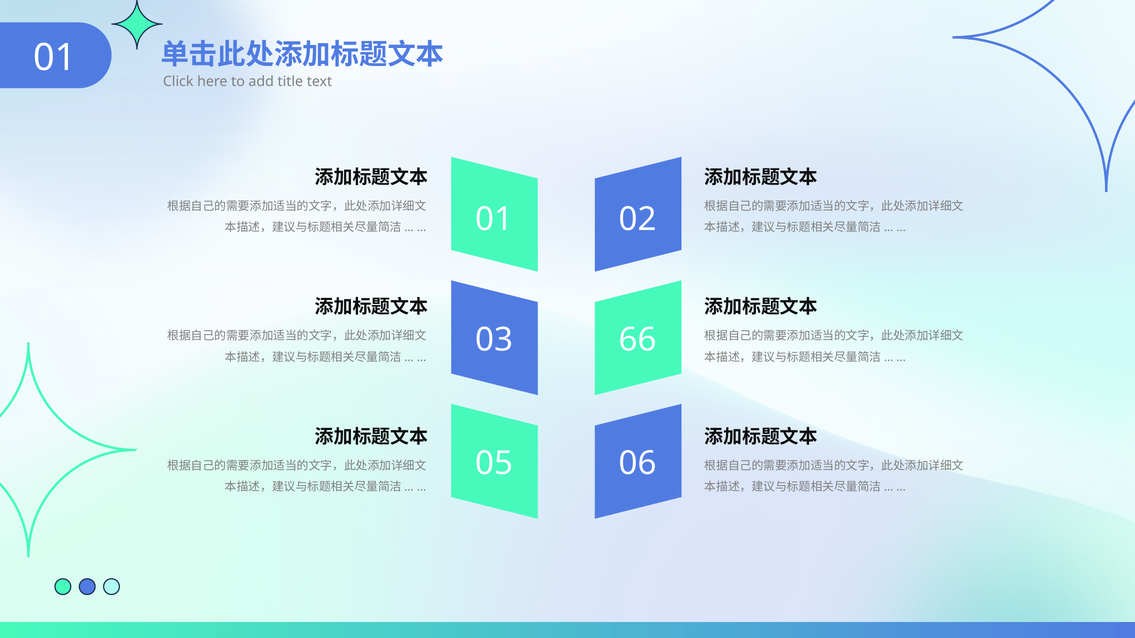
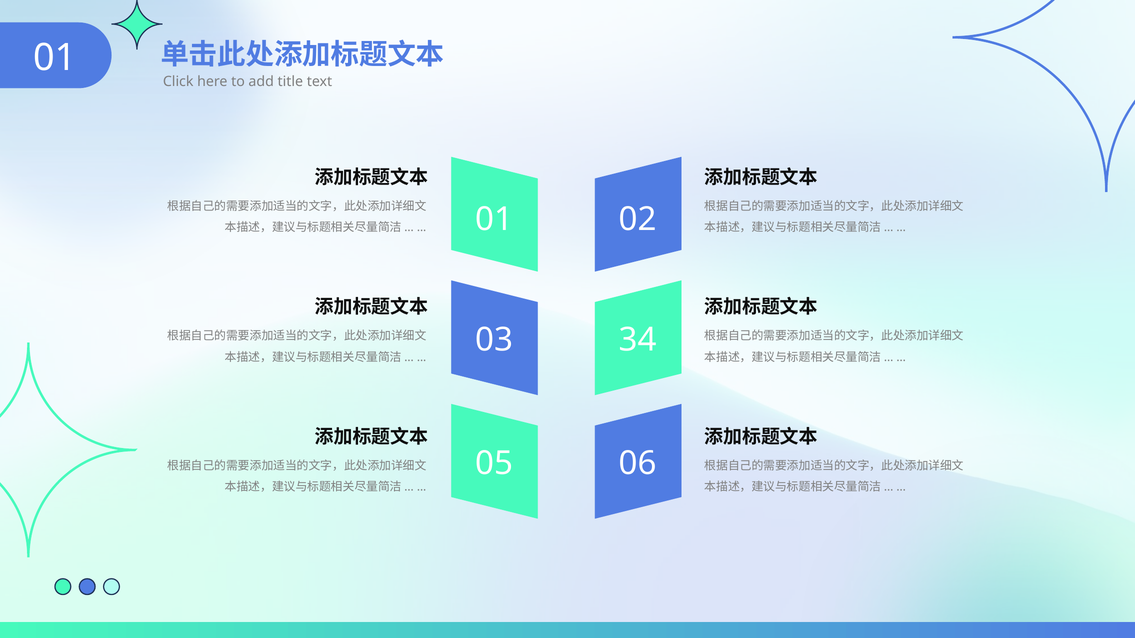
66: 66 -> 34 (638, 340)
